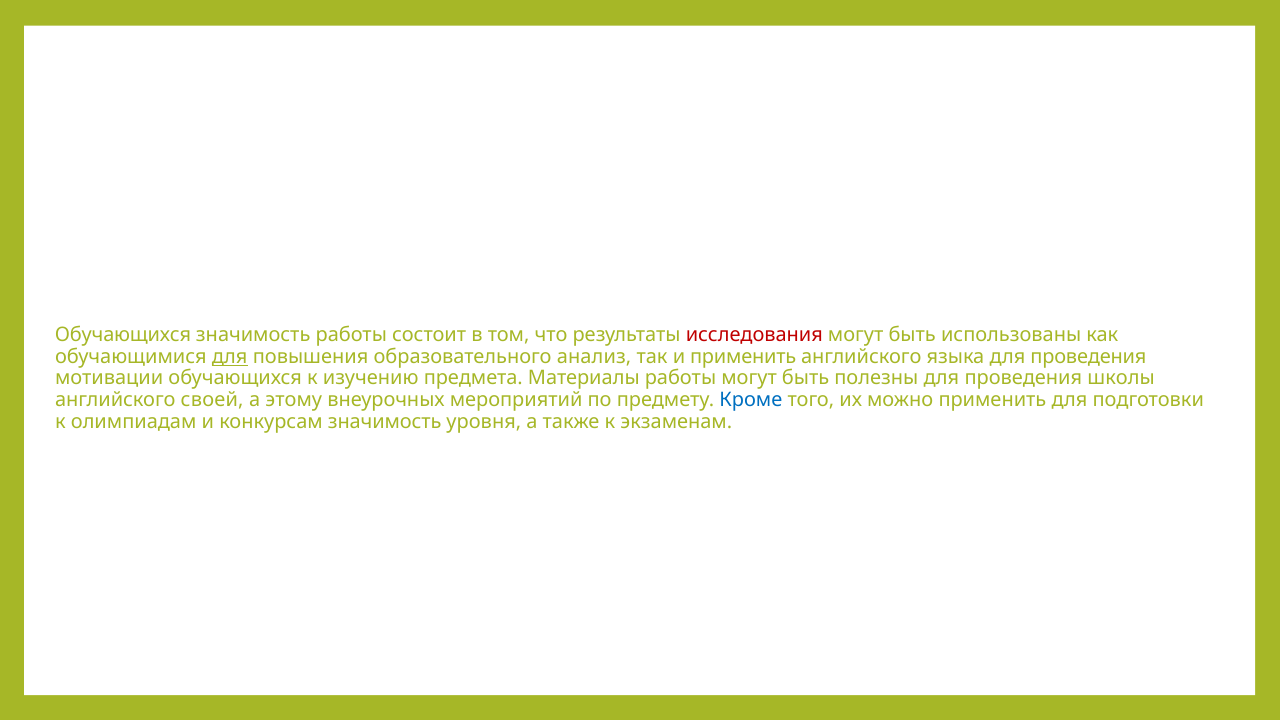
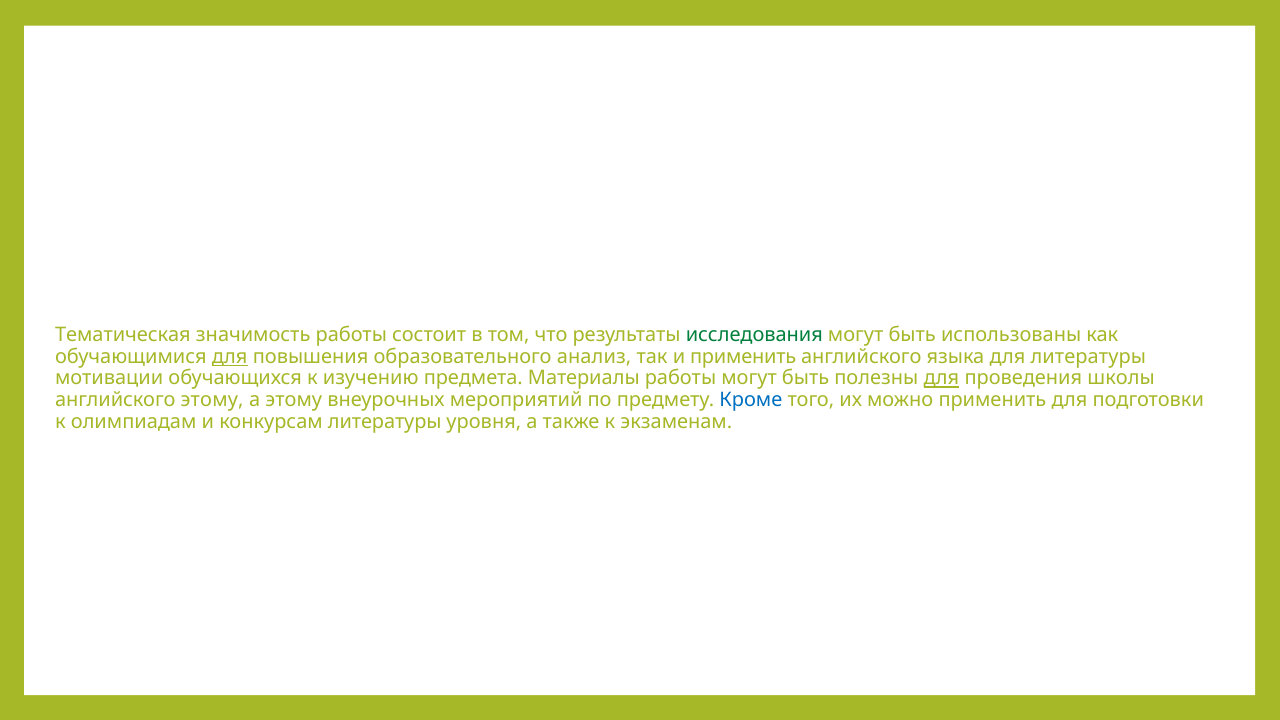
Обучающихся: Обучающихся -> Тематическая (123, 335)
исследования colour: red -> green (754, 335)
языка для проведения: проведения -> литературы (1088, 357)
для underline: none -> present (941, 378)
английского своей: своей -> этому (212, 400)
конкурсам значимость: значимость -> литературы (385, 422)
